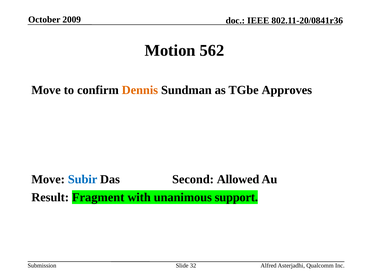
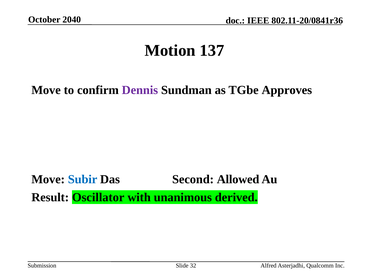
2009: 2009 -> 2040 (72, 20)
562: 562 -> 137 (212, 50)
Dennis colour: orange -> purple (140, 90)
Fragment: Fragment -> Oscillator (98, 197)
support: support -> derived (236, 197)
